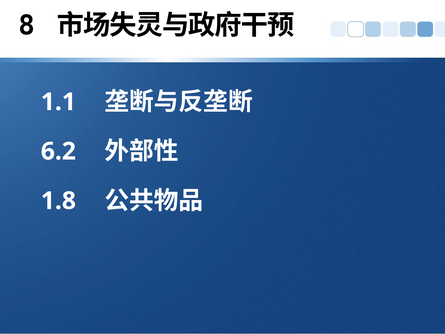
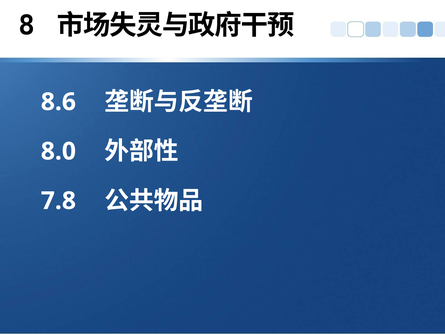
1.1: 1.1 -> 8.6 (58, 102)
6.2: 6.2 -> 8.0 (58, 151)
1.8: 1.8 -> 7.8 (58, 201)
